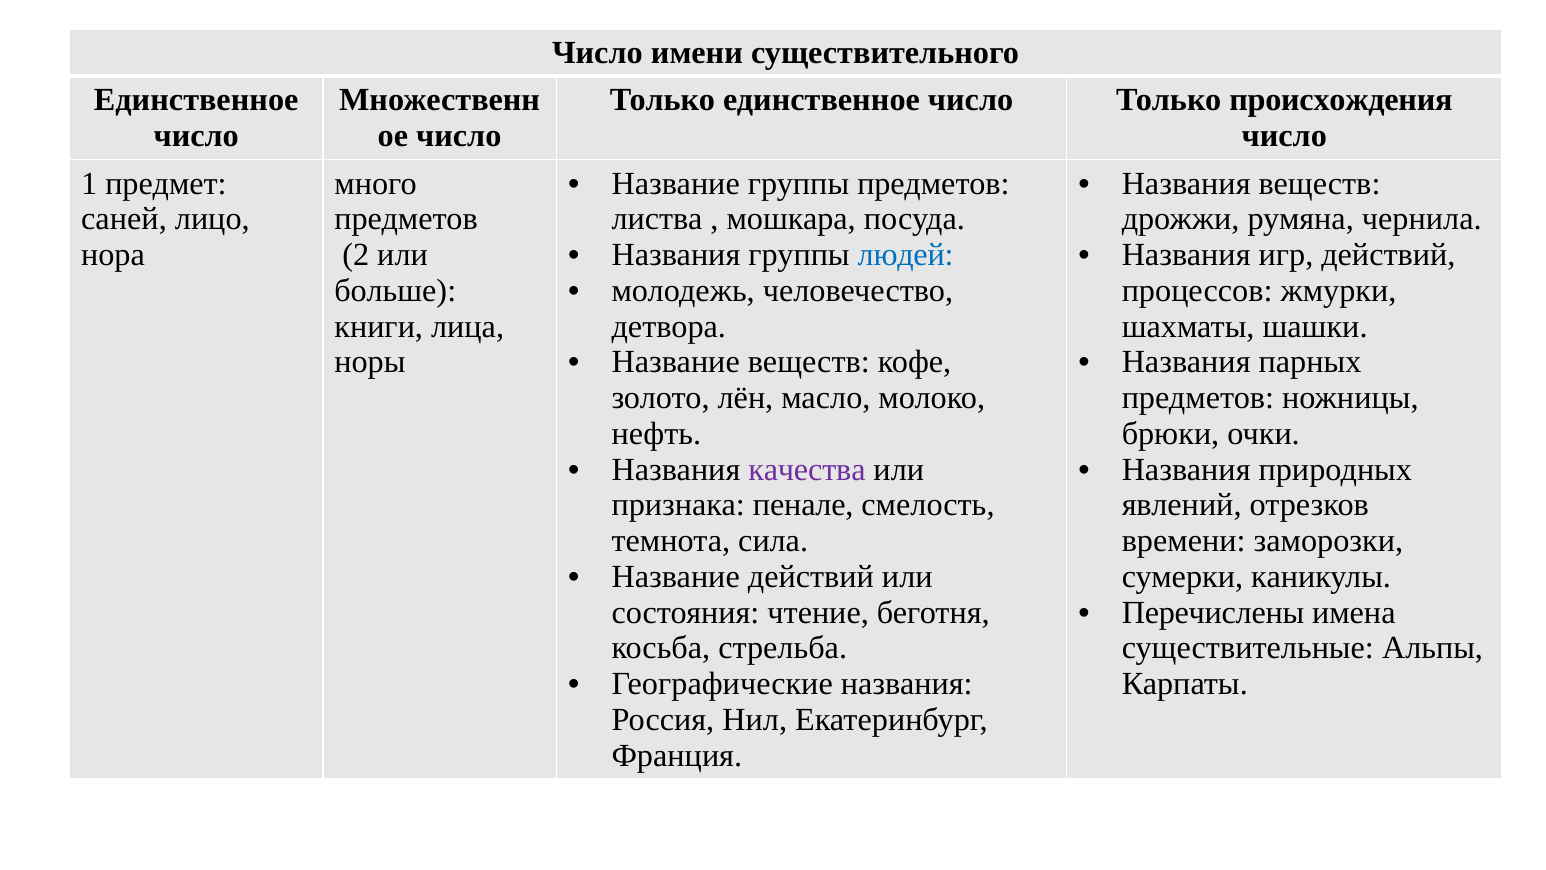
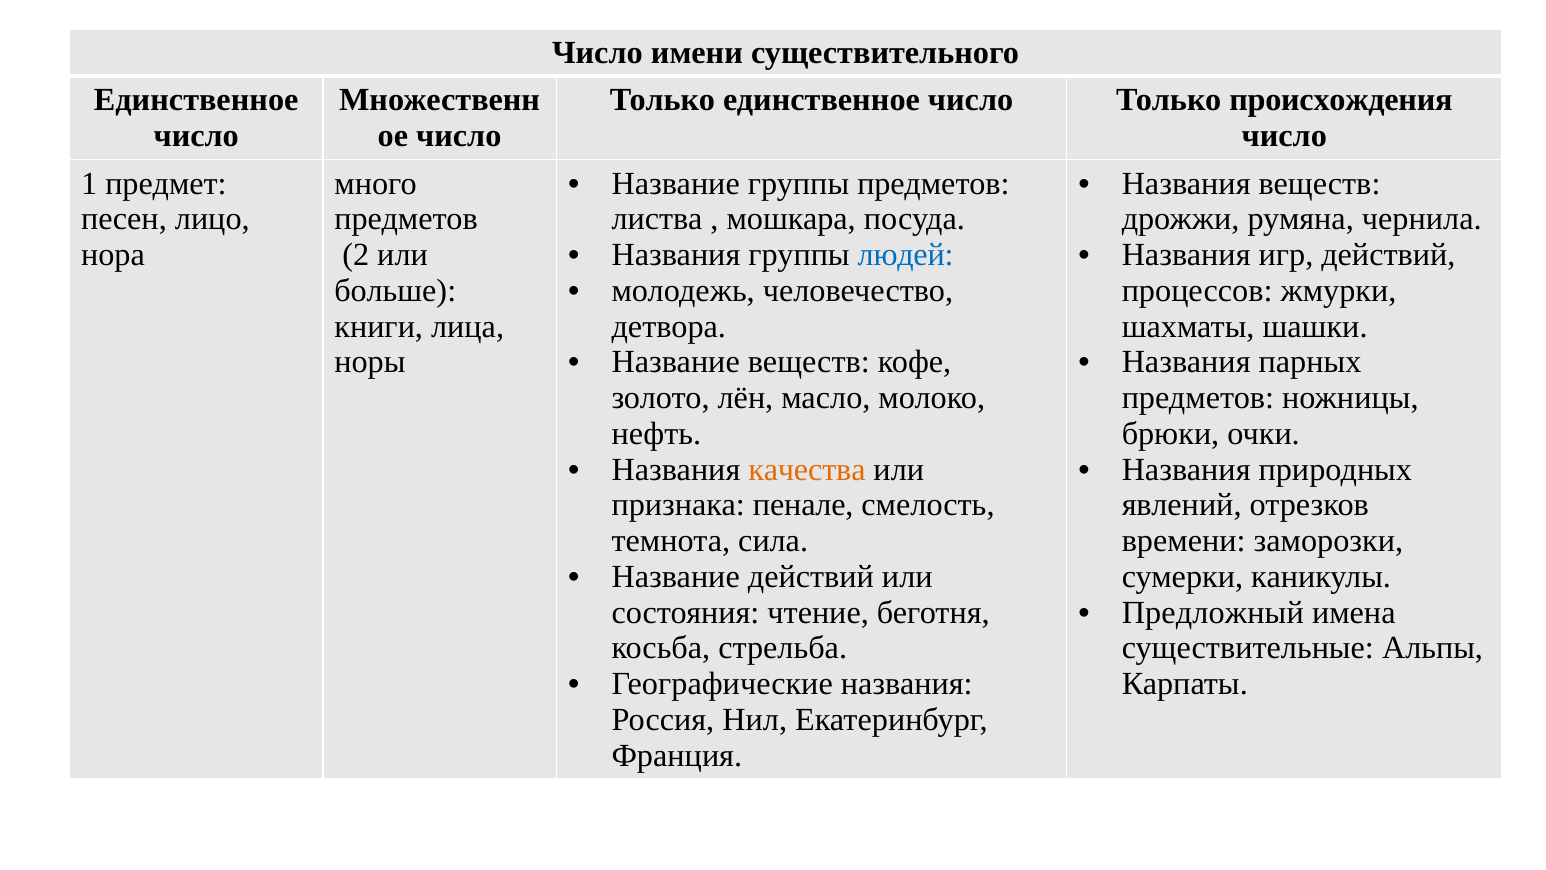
саней: саней -> песен (124, 219)
качества colour: purple -> orange (807, 469)
Перечислены: Перечислены -> Предложный (1213, 612)
